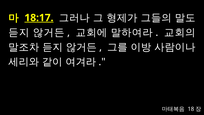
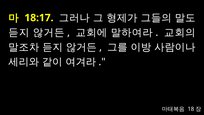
18:17 underline: present -> none (39, 18)
